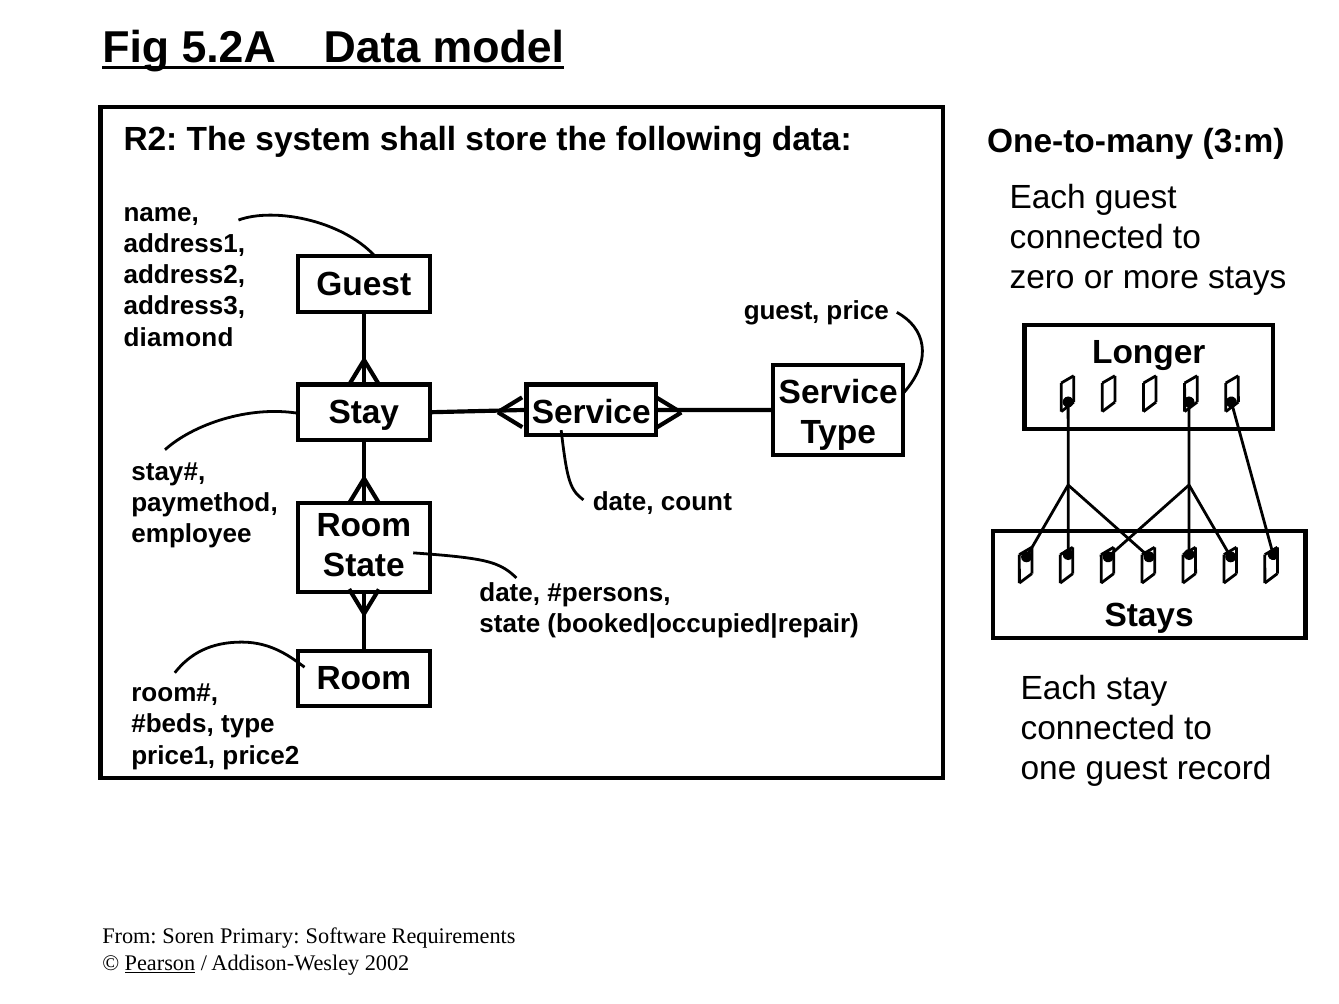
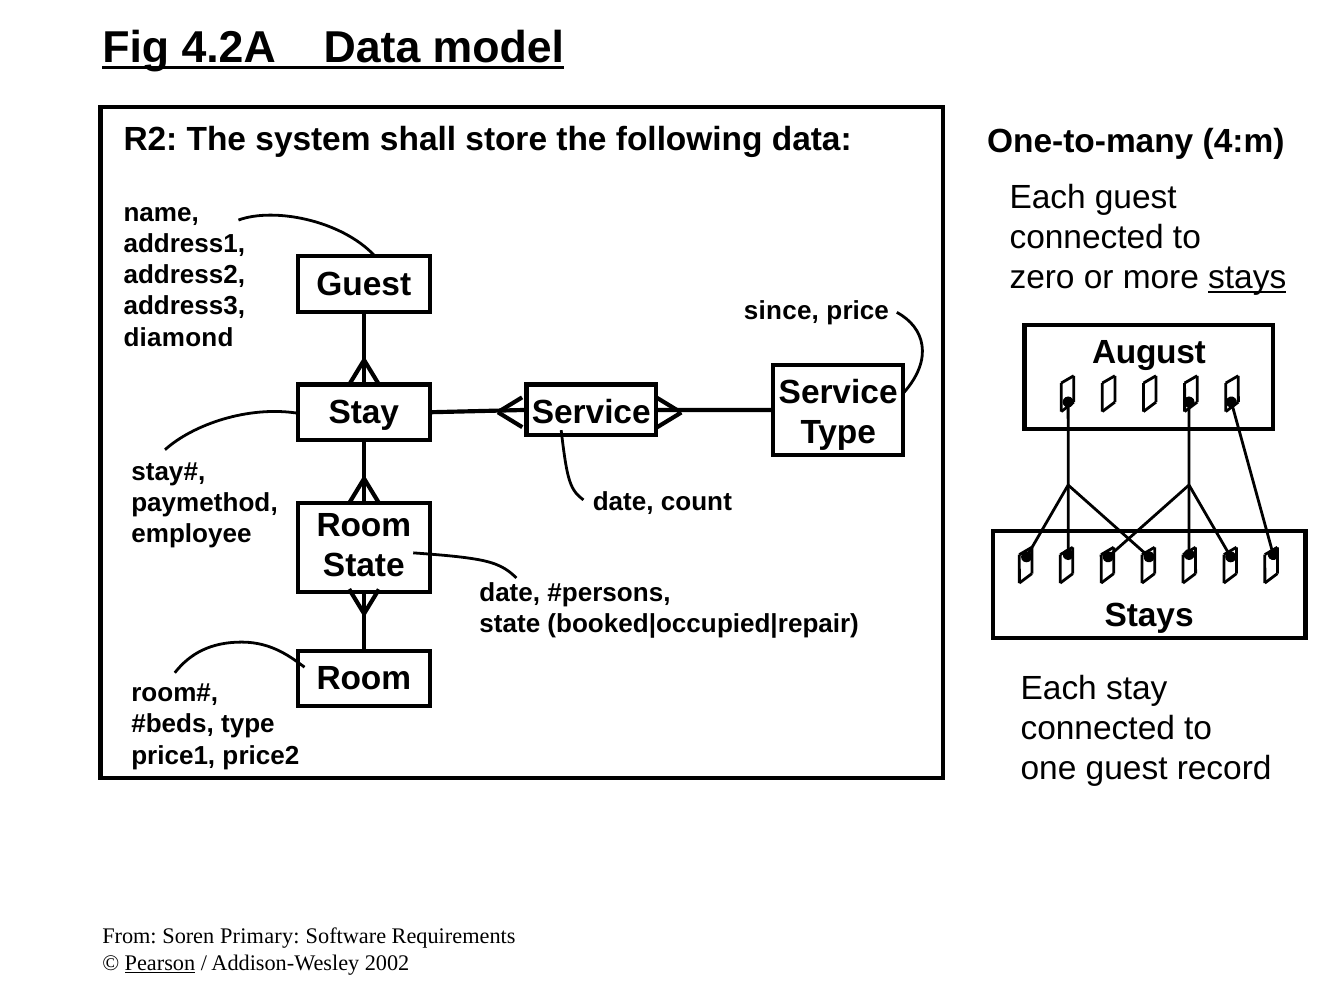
5.2A: 5.2A -> 4.2A (229, 48)
3:m: 3:m -> 4:m (1244, 142)
stays underline: none -> present (1247, 278)
guest: guest -> since (781, 311)
Longer: Longer -> August (1149, 352)
